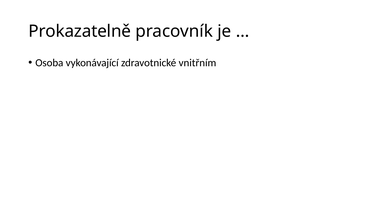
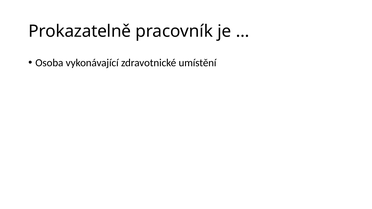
vnitřním: vnitřním -> umístění (198, 63)
